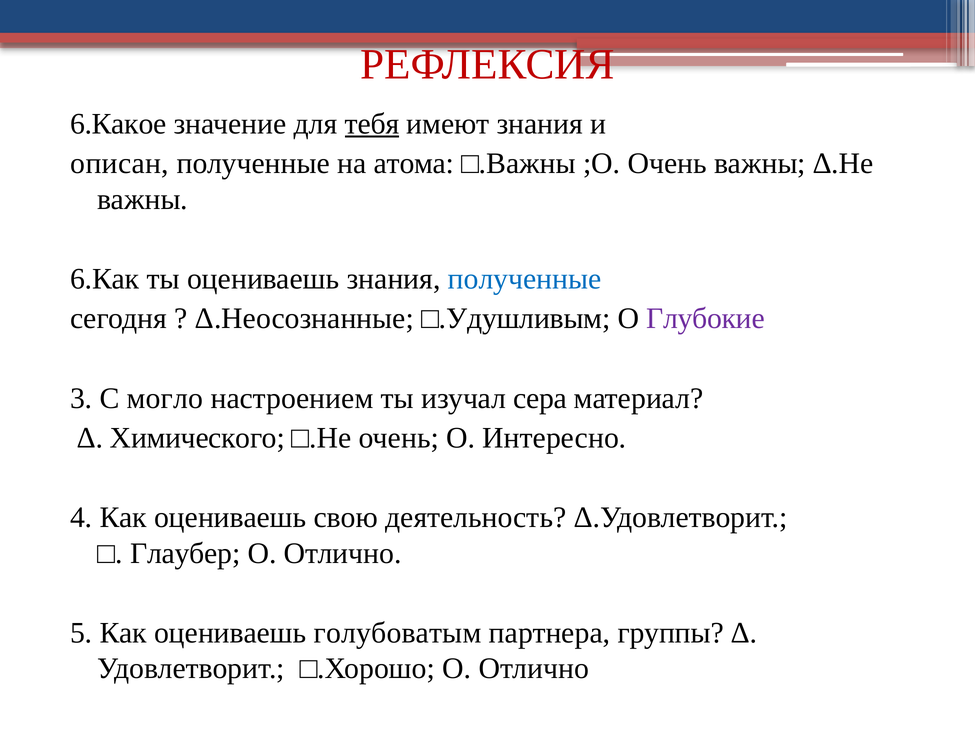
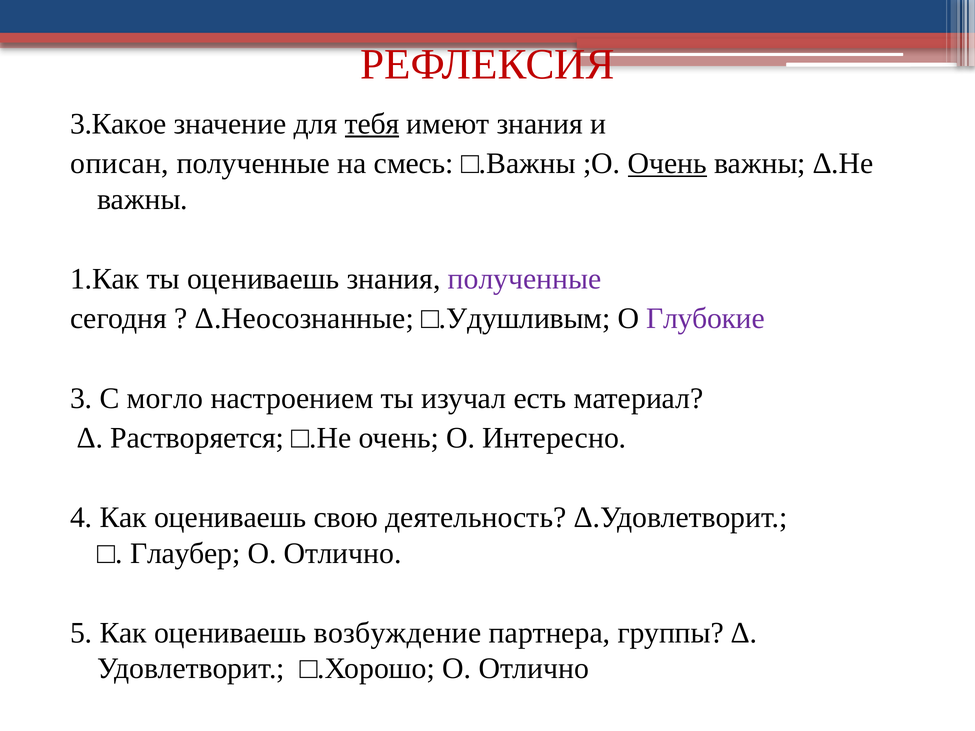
6.Какое: 6.Какое -> 3.Какое (118, 124)
атома: атома -> смесь (414, 164)
Очень underline: none -> present (667, 164)
6.Как: 6.Как -> 1.Как (105, 279)
полученные colour: blue -> purple (525, 279)
сера: сера -> есть (540, 398)
Химического: Химического -> Растворяется (197, 438)
голубоватым: голубоватым -> возбуждение (398, 633)
